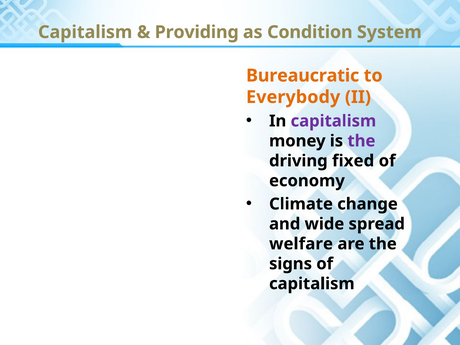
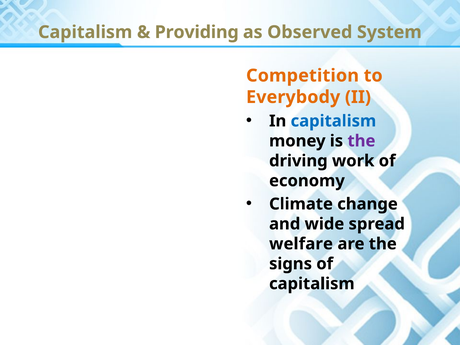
Condition: Condition -> Observed (310, 32)
Bureaucratic: Bureaucratic -> Competition (303, 76)
capitalism colour: purple -> blue (333, 121)
fixed: fixed -> work (353, 161)
